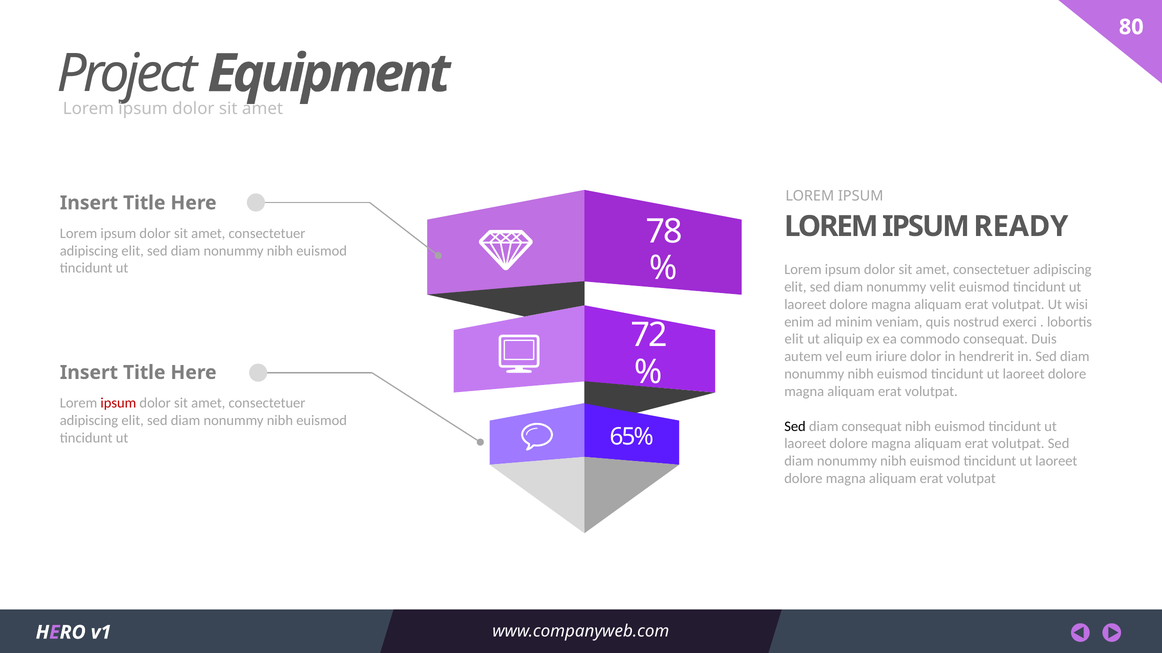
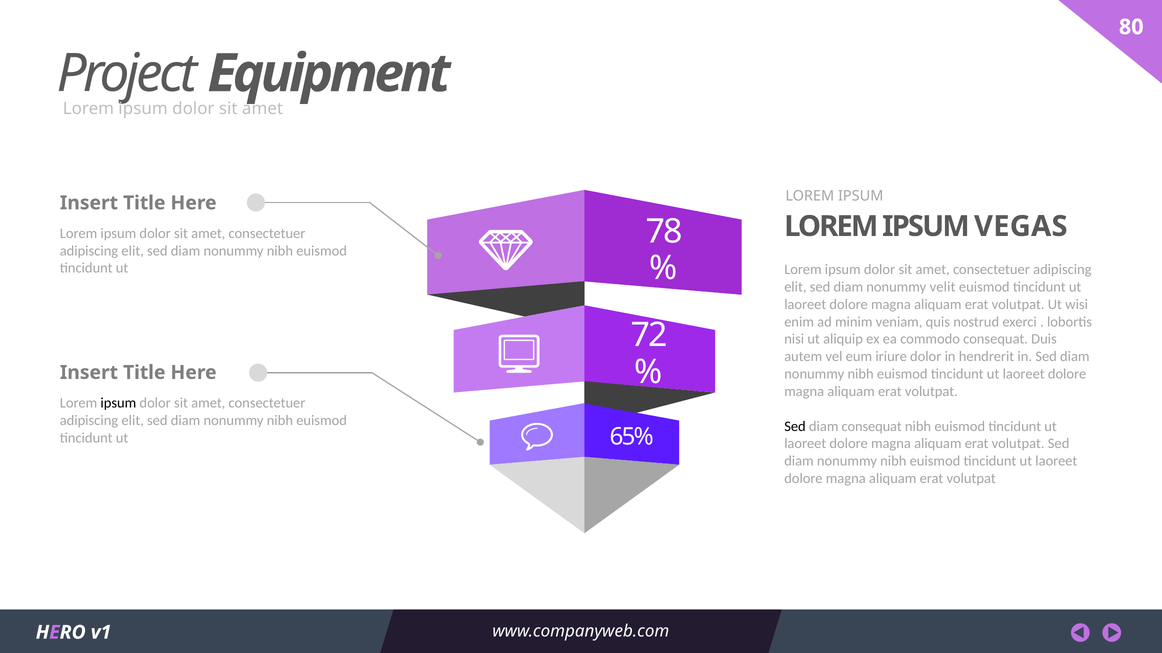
READY: READY -> VEGAS (1021, 227)
elit: elit -> nisi (794, 339)
ipsum colour: red -> black (118, 403)
